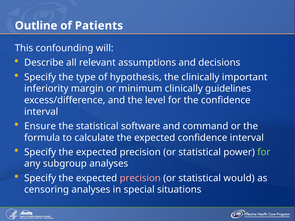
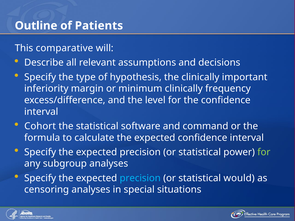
confounding: confounding -> comparative (64, 48)
guidelines: guidelines -> frequency (228, 89)
Ensure: Ensure -> Cohort (40, 126)
precision colour: pink -> light blue (140, 178)
